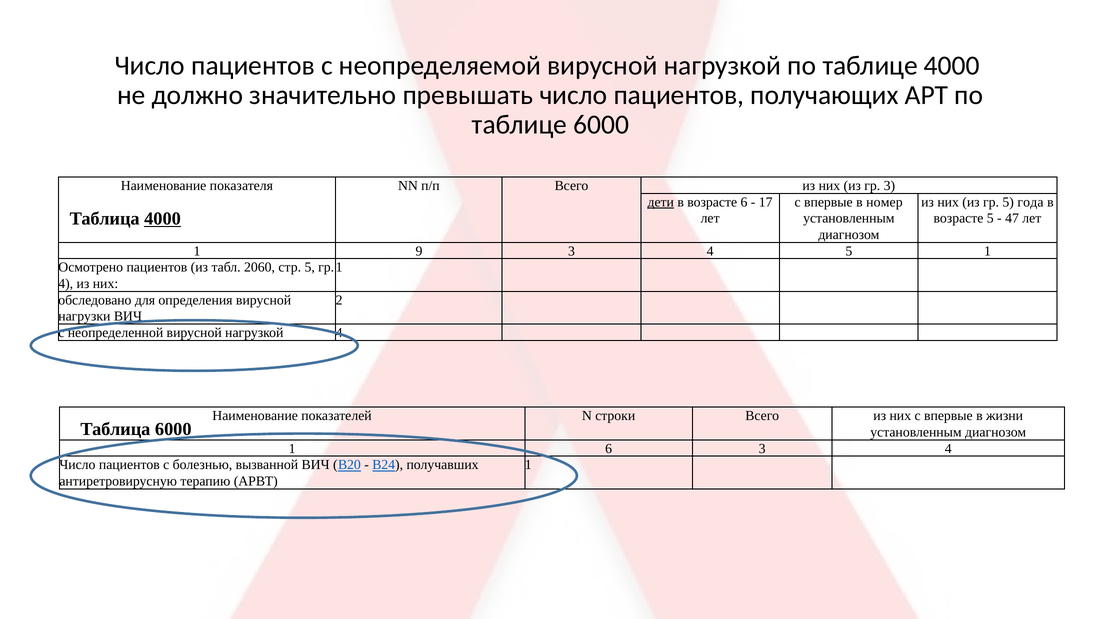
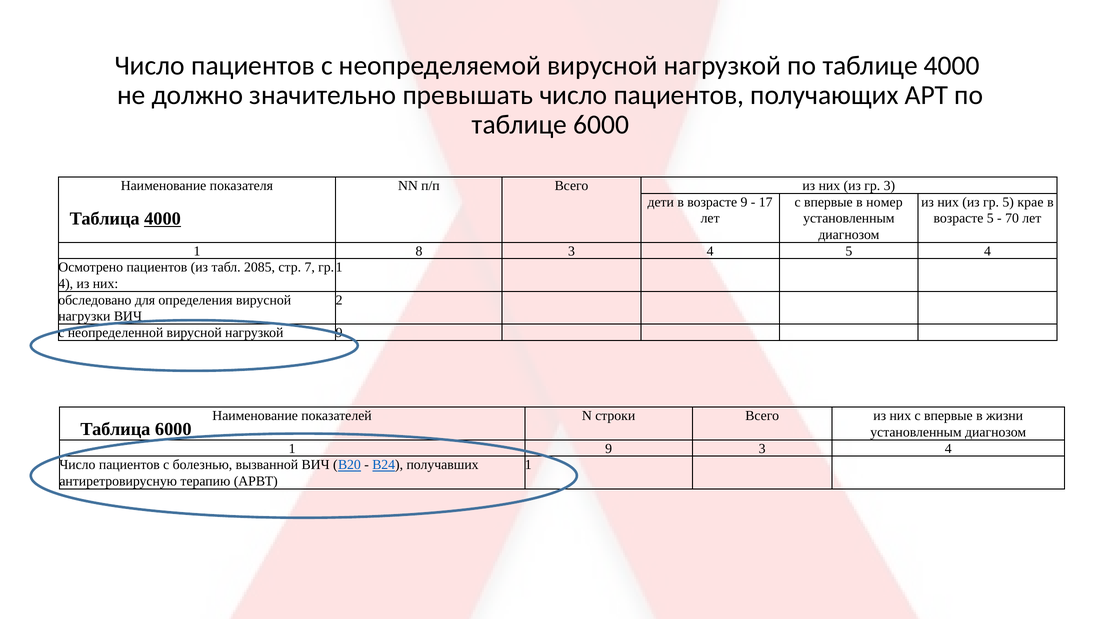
дети underline: present -> none (661, 202)
возрасте 6: 6 -> 9 (744, 202)
года: года -> крае (1030, 202)
47: 47 -> 70 (1012, 218)
9: 9 -> 8 (419, 251)
5 1: 1 -> 4 (988, 251)
2060: 2060 -> 2085 (260, 268)
стр 5: 5 -> 7 (310, 268)
нагрузкой 4: 4 -> 9 (339, 333)
1 6: 6 -> 9 (609, 449)
